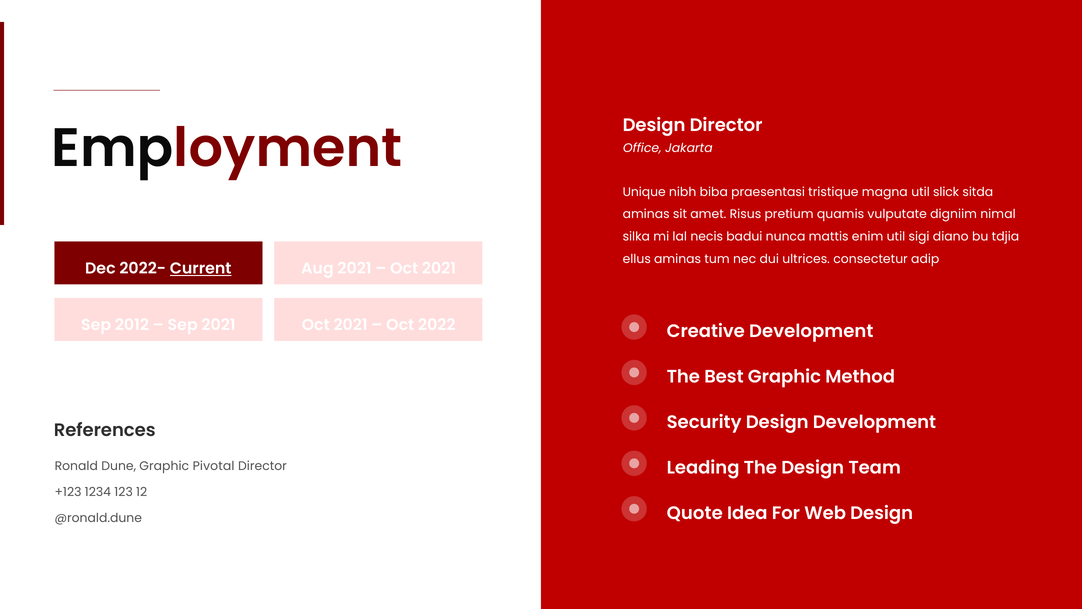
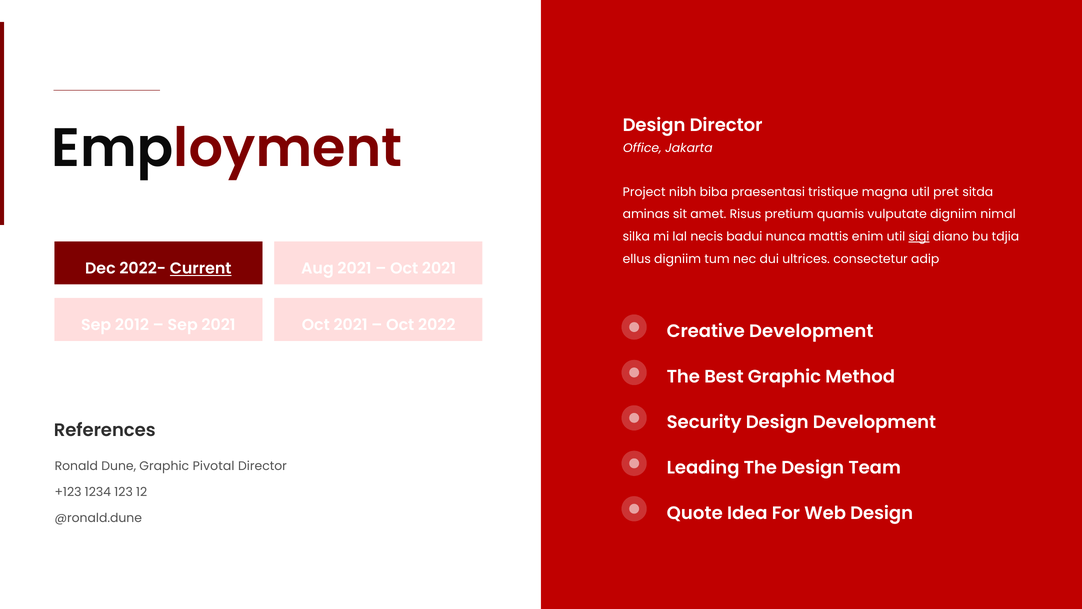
Unique: Unique -> Project (644, 192)
slick: slick -> pret (946, 192)
sigi underline: none -> present (919, 236)
ellus aminas: aminas -> digniim (678, 259)
